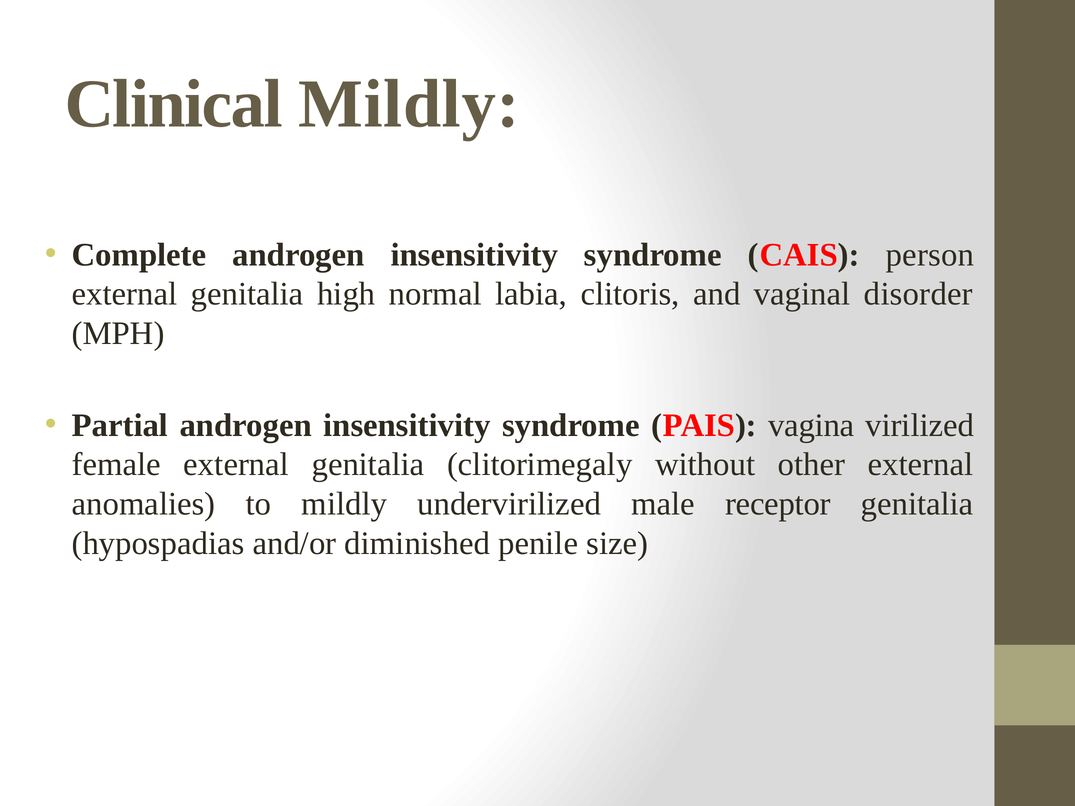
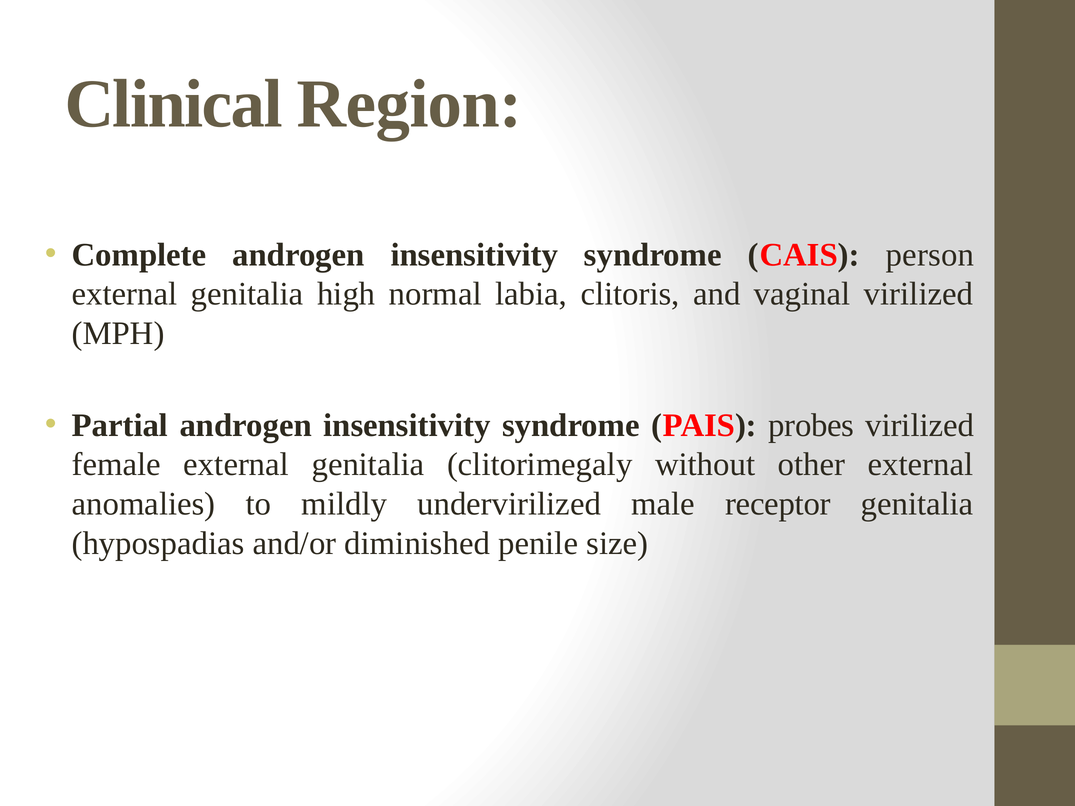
Clinical Mildly: Mildly -> Region (410, 104)
vaginal disorder: disorder -> virilized (919, 294)
vagina: vagina -> probes (811, 425)
